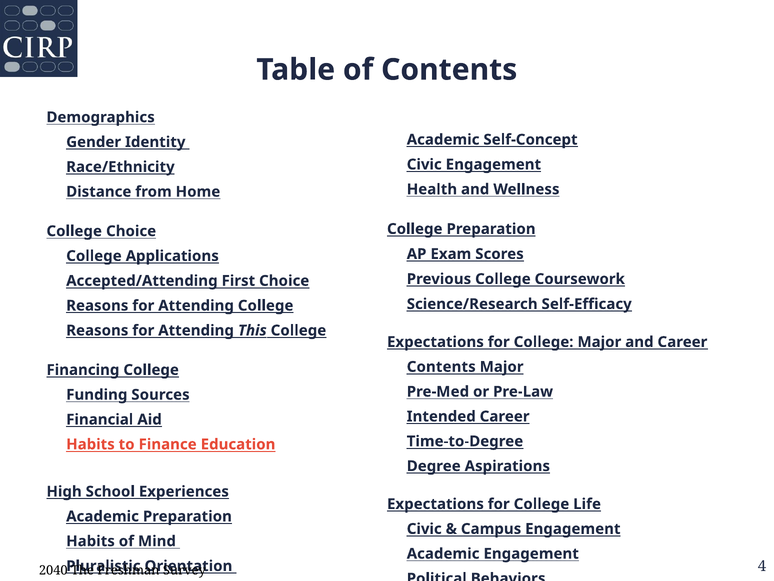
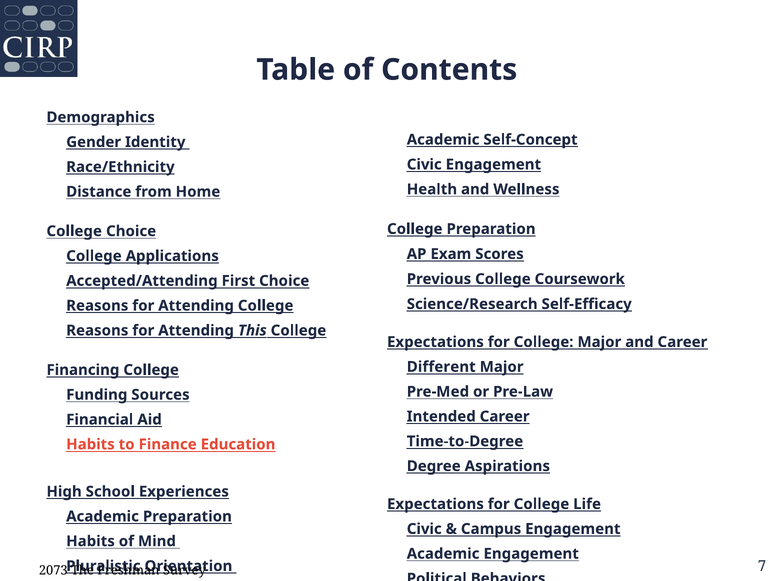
Contents: Contents -> Different (441, 367)
2040: 2040 -> 2073 (53, 570)
4: 4 -> 7 (762, 566)
